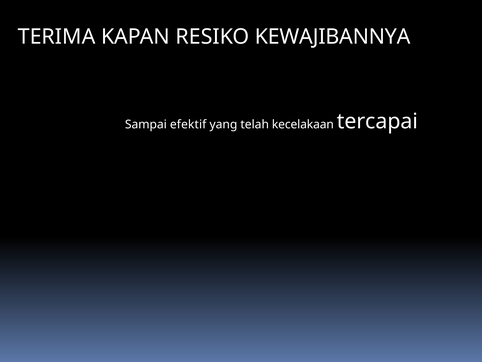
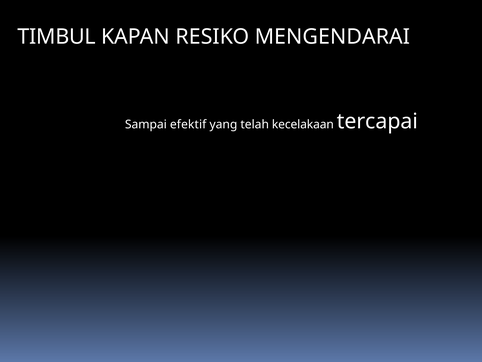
TERIMA: TERIMA -> TIMBUL (57, 37)
KEWAJIBANNYA: KEWAJIBANNYA -> MENGENDARAI (333, 37)
